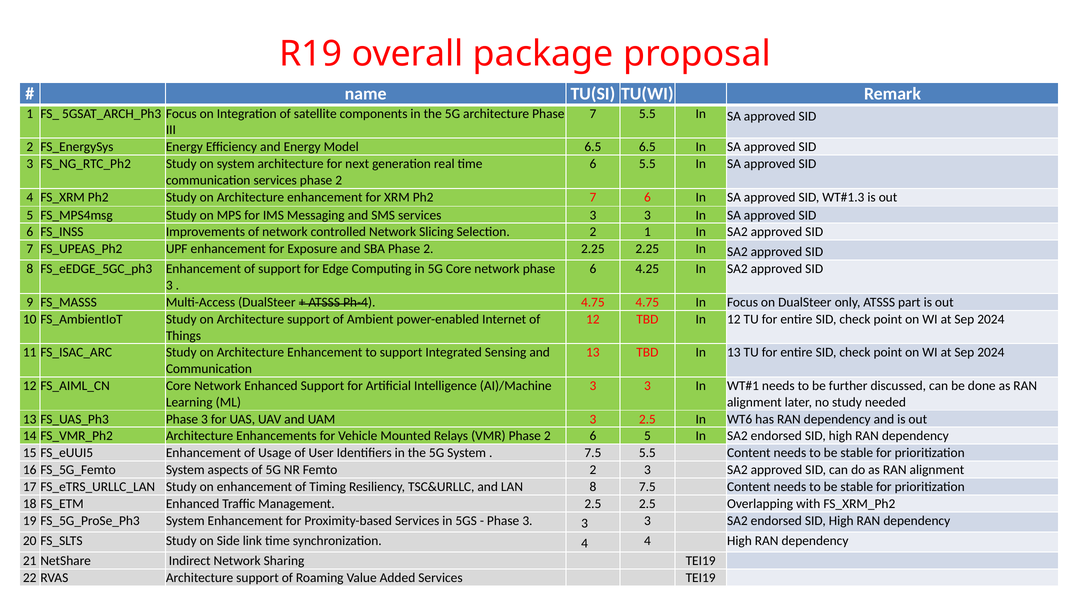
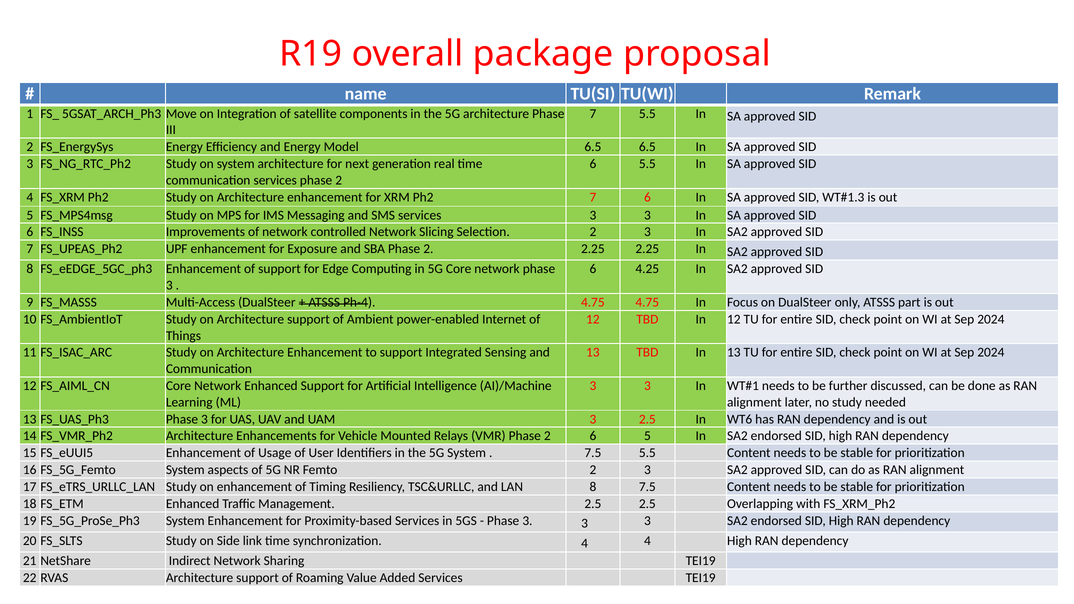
Focus: Focus -> Move (181, 114)
Selection 2 1: 1 -> 3 (647, 232)
